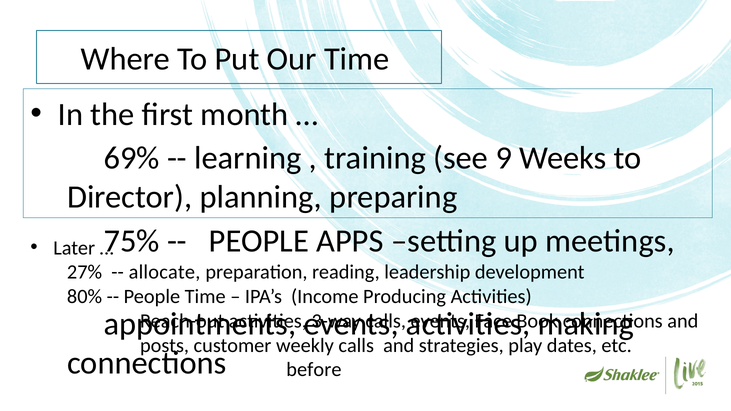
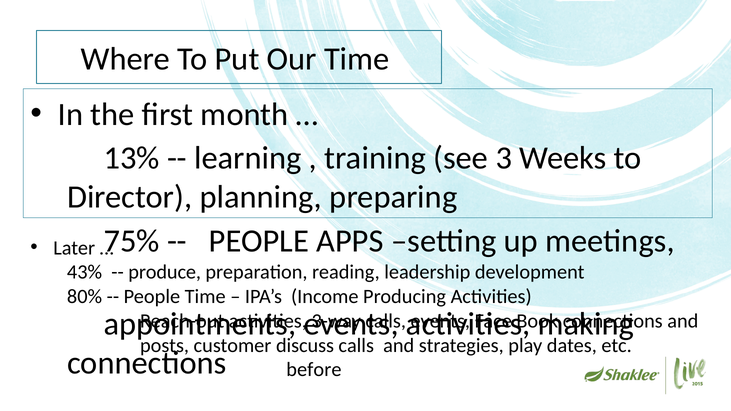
69%: 69% -> 13% (132, 158)
9: 9 -> 3 (504, 158)
27%: 27% -> 43% (85, 272)
allocate: allocate -> produce (165, 272)
weekly: weekly -> discuss (305, 345)
